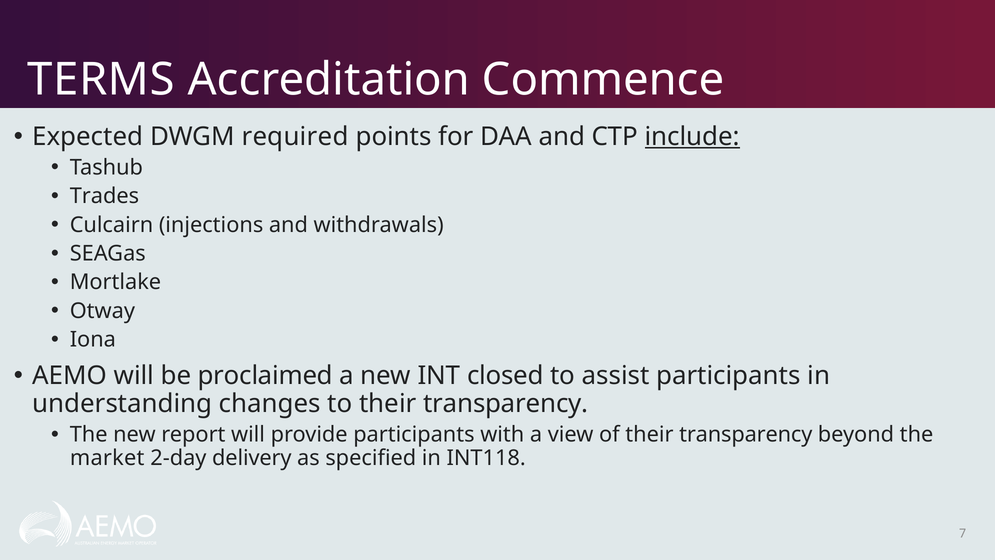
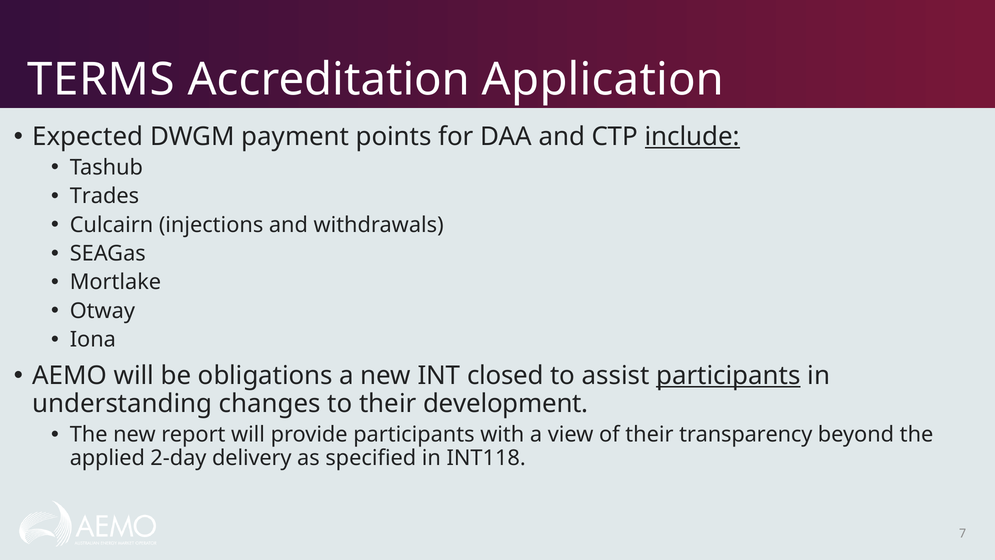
Commence: Commence -> Application (603, 79)
required: required -> payment (295, 137)
proclaimed: proclaimed -> obligations (265, 376)
participants underline: none -> present (728, 376)
to their transparency: transparency -> development (506, 404)
market: market -> applied (107, 458)
